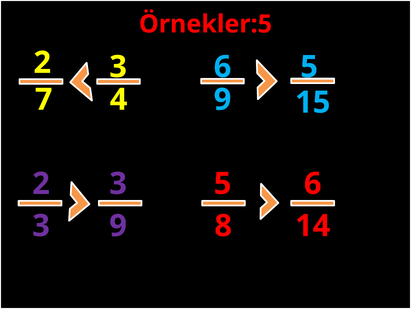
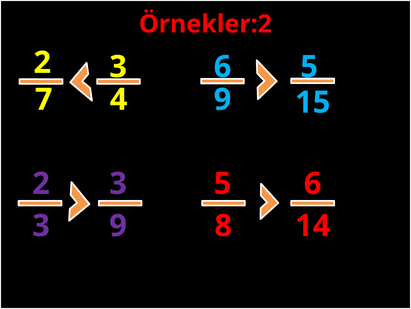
Örnekler:5: Örnekler:5 -> Örnekler:2 (205, 24)
